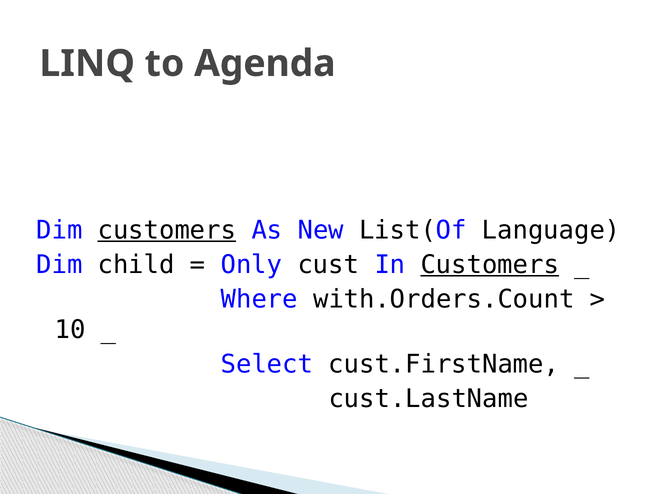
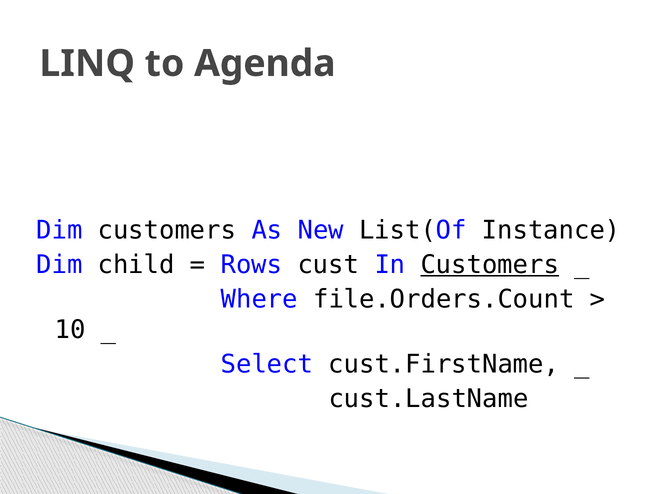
customers underline: present -> none (167, 230)
Language: Language -> Instance (551, 230)
Only: Only -> Rows (252, 264)
with.Orders.Count: with.Orders.Count -> file.Orders.Count (444, 299)
